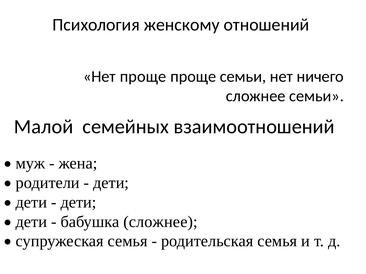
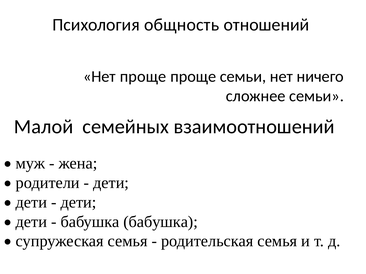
женскому: женскому -> общность (182, 25)
бабушка сложнее: сложнее -> бабушка (161, 222)
